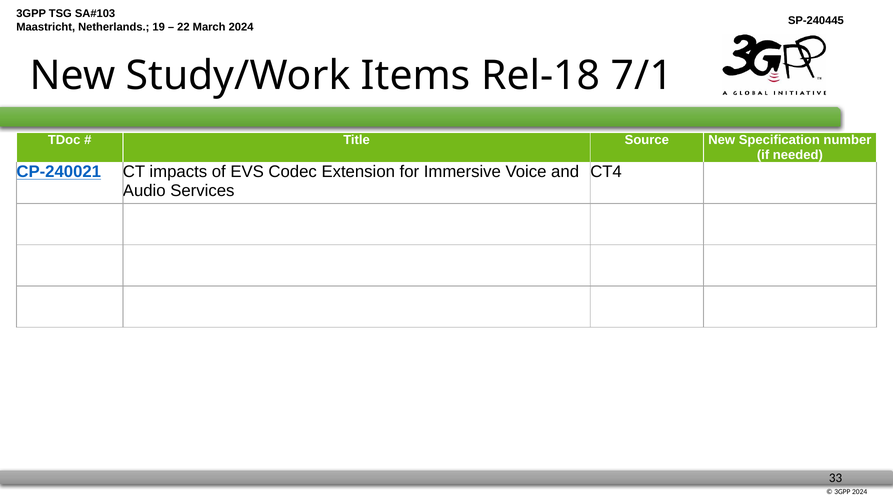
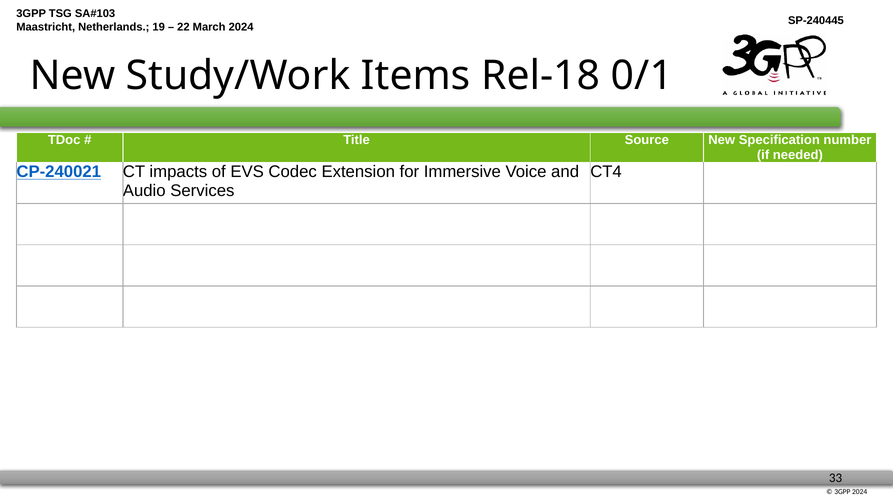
7/1: 7/1 -> 0/1 (642, 75)
